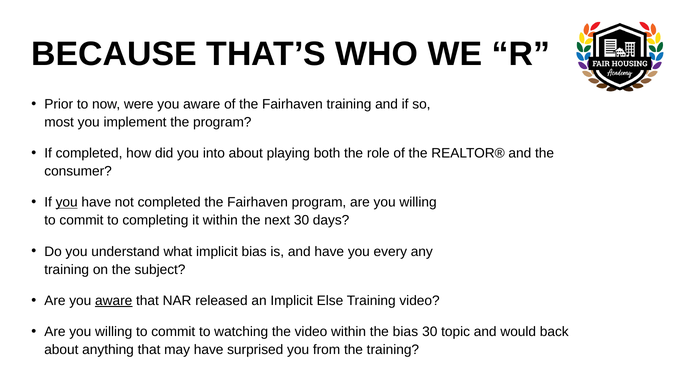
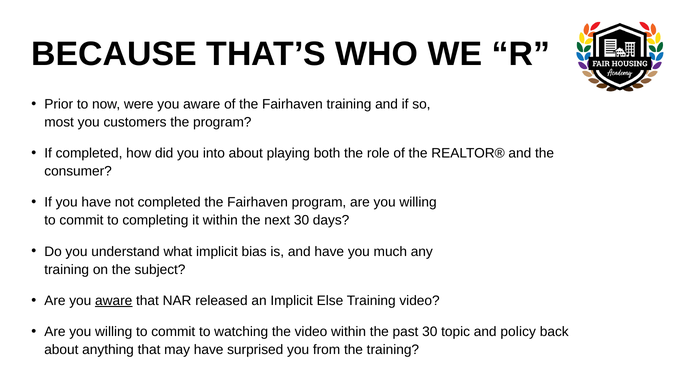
implement: implement -> customers (135, 122)
you underline: present -> none (67, 203)
every: every -> much (390, 252)
the bias: bias -> past (405, 332)
would: would -> policy (518, 332)
